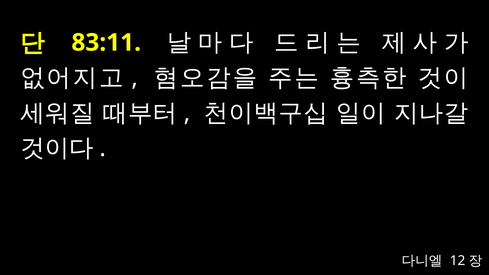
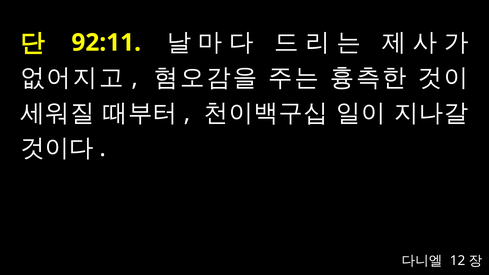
83:11: 83:11 -> 92:11 (106, 43)
